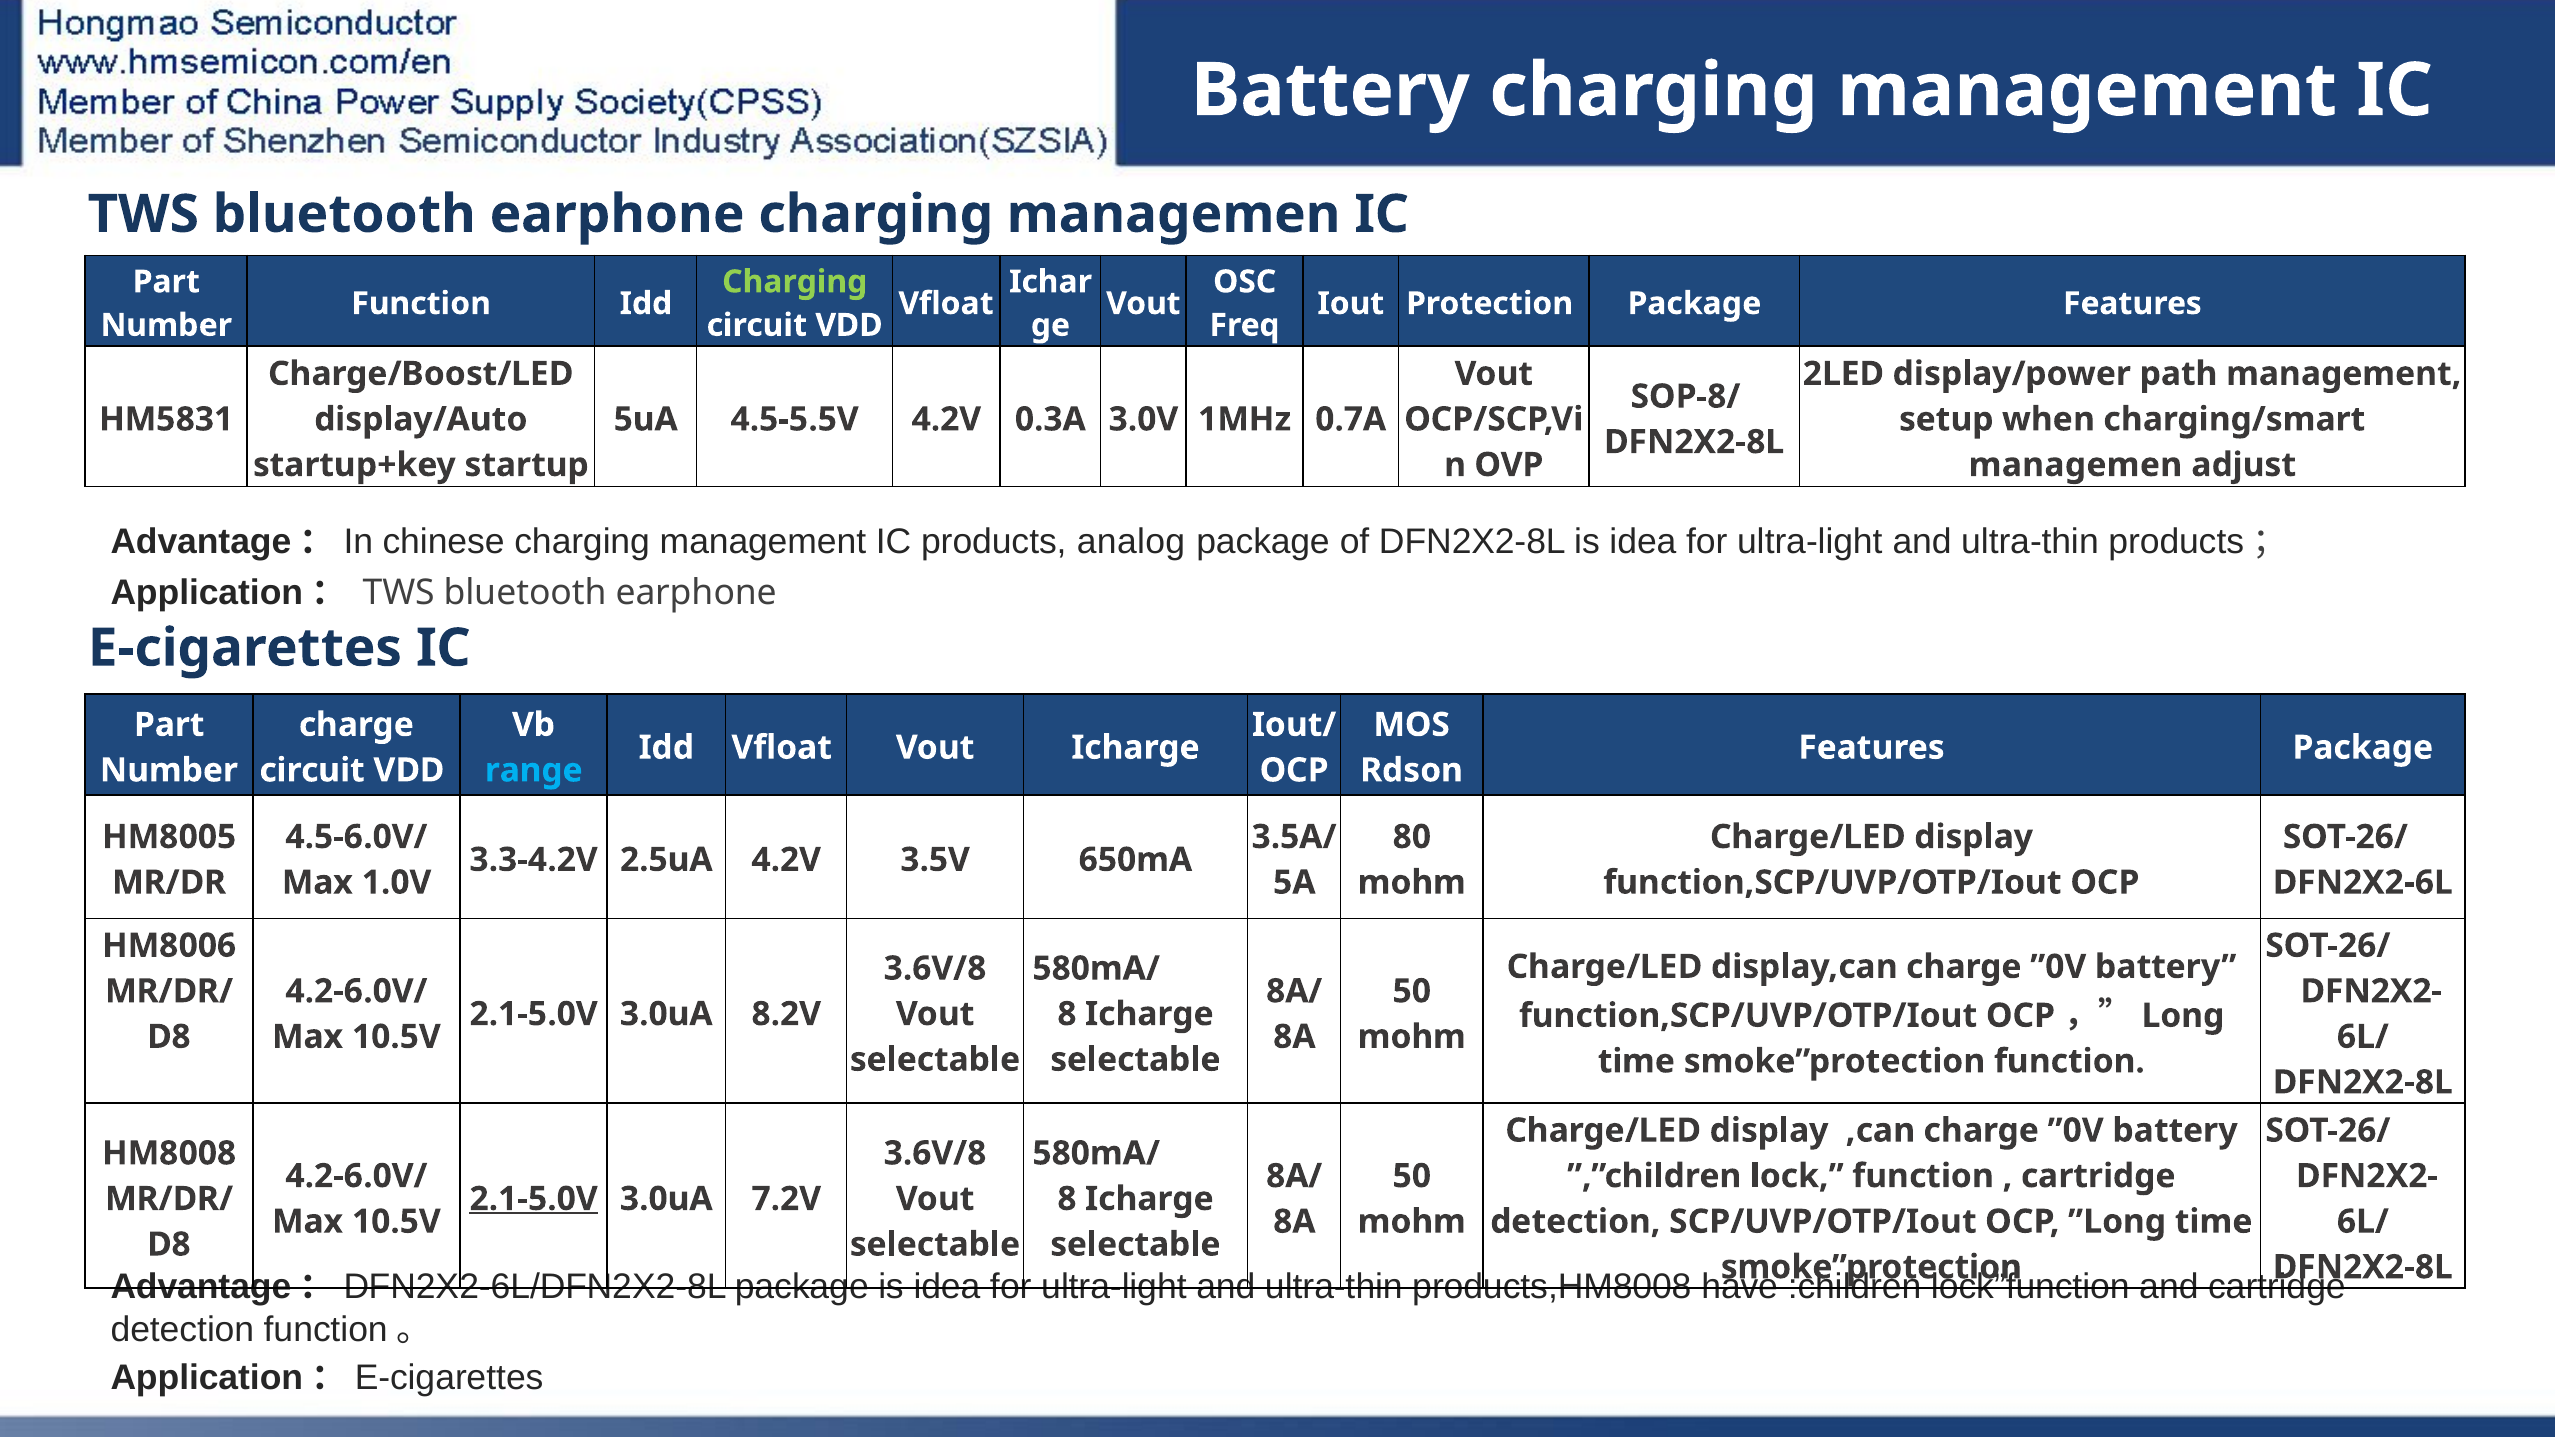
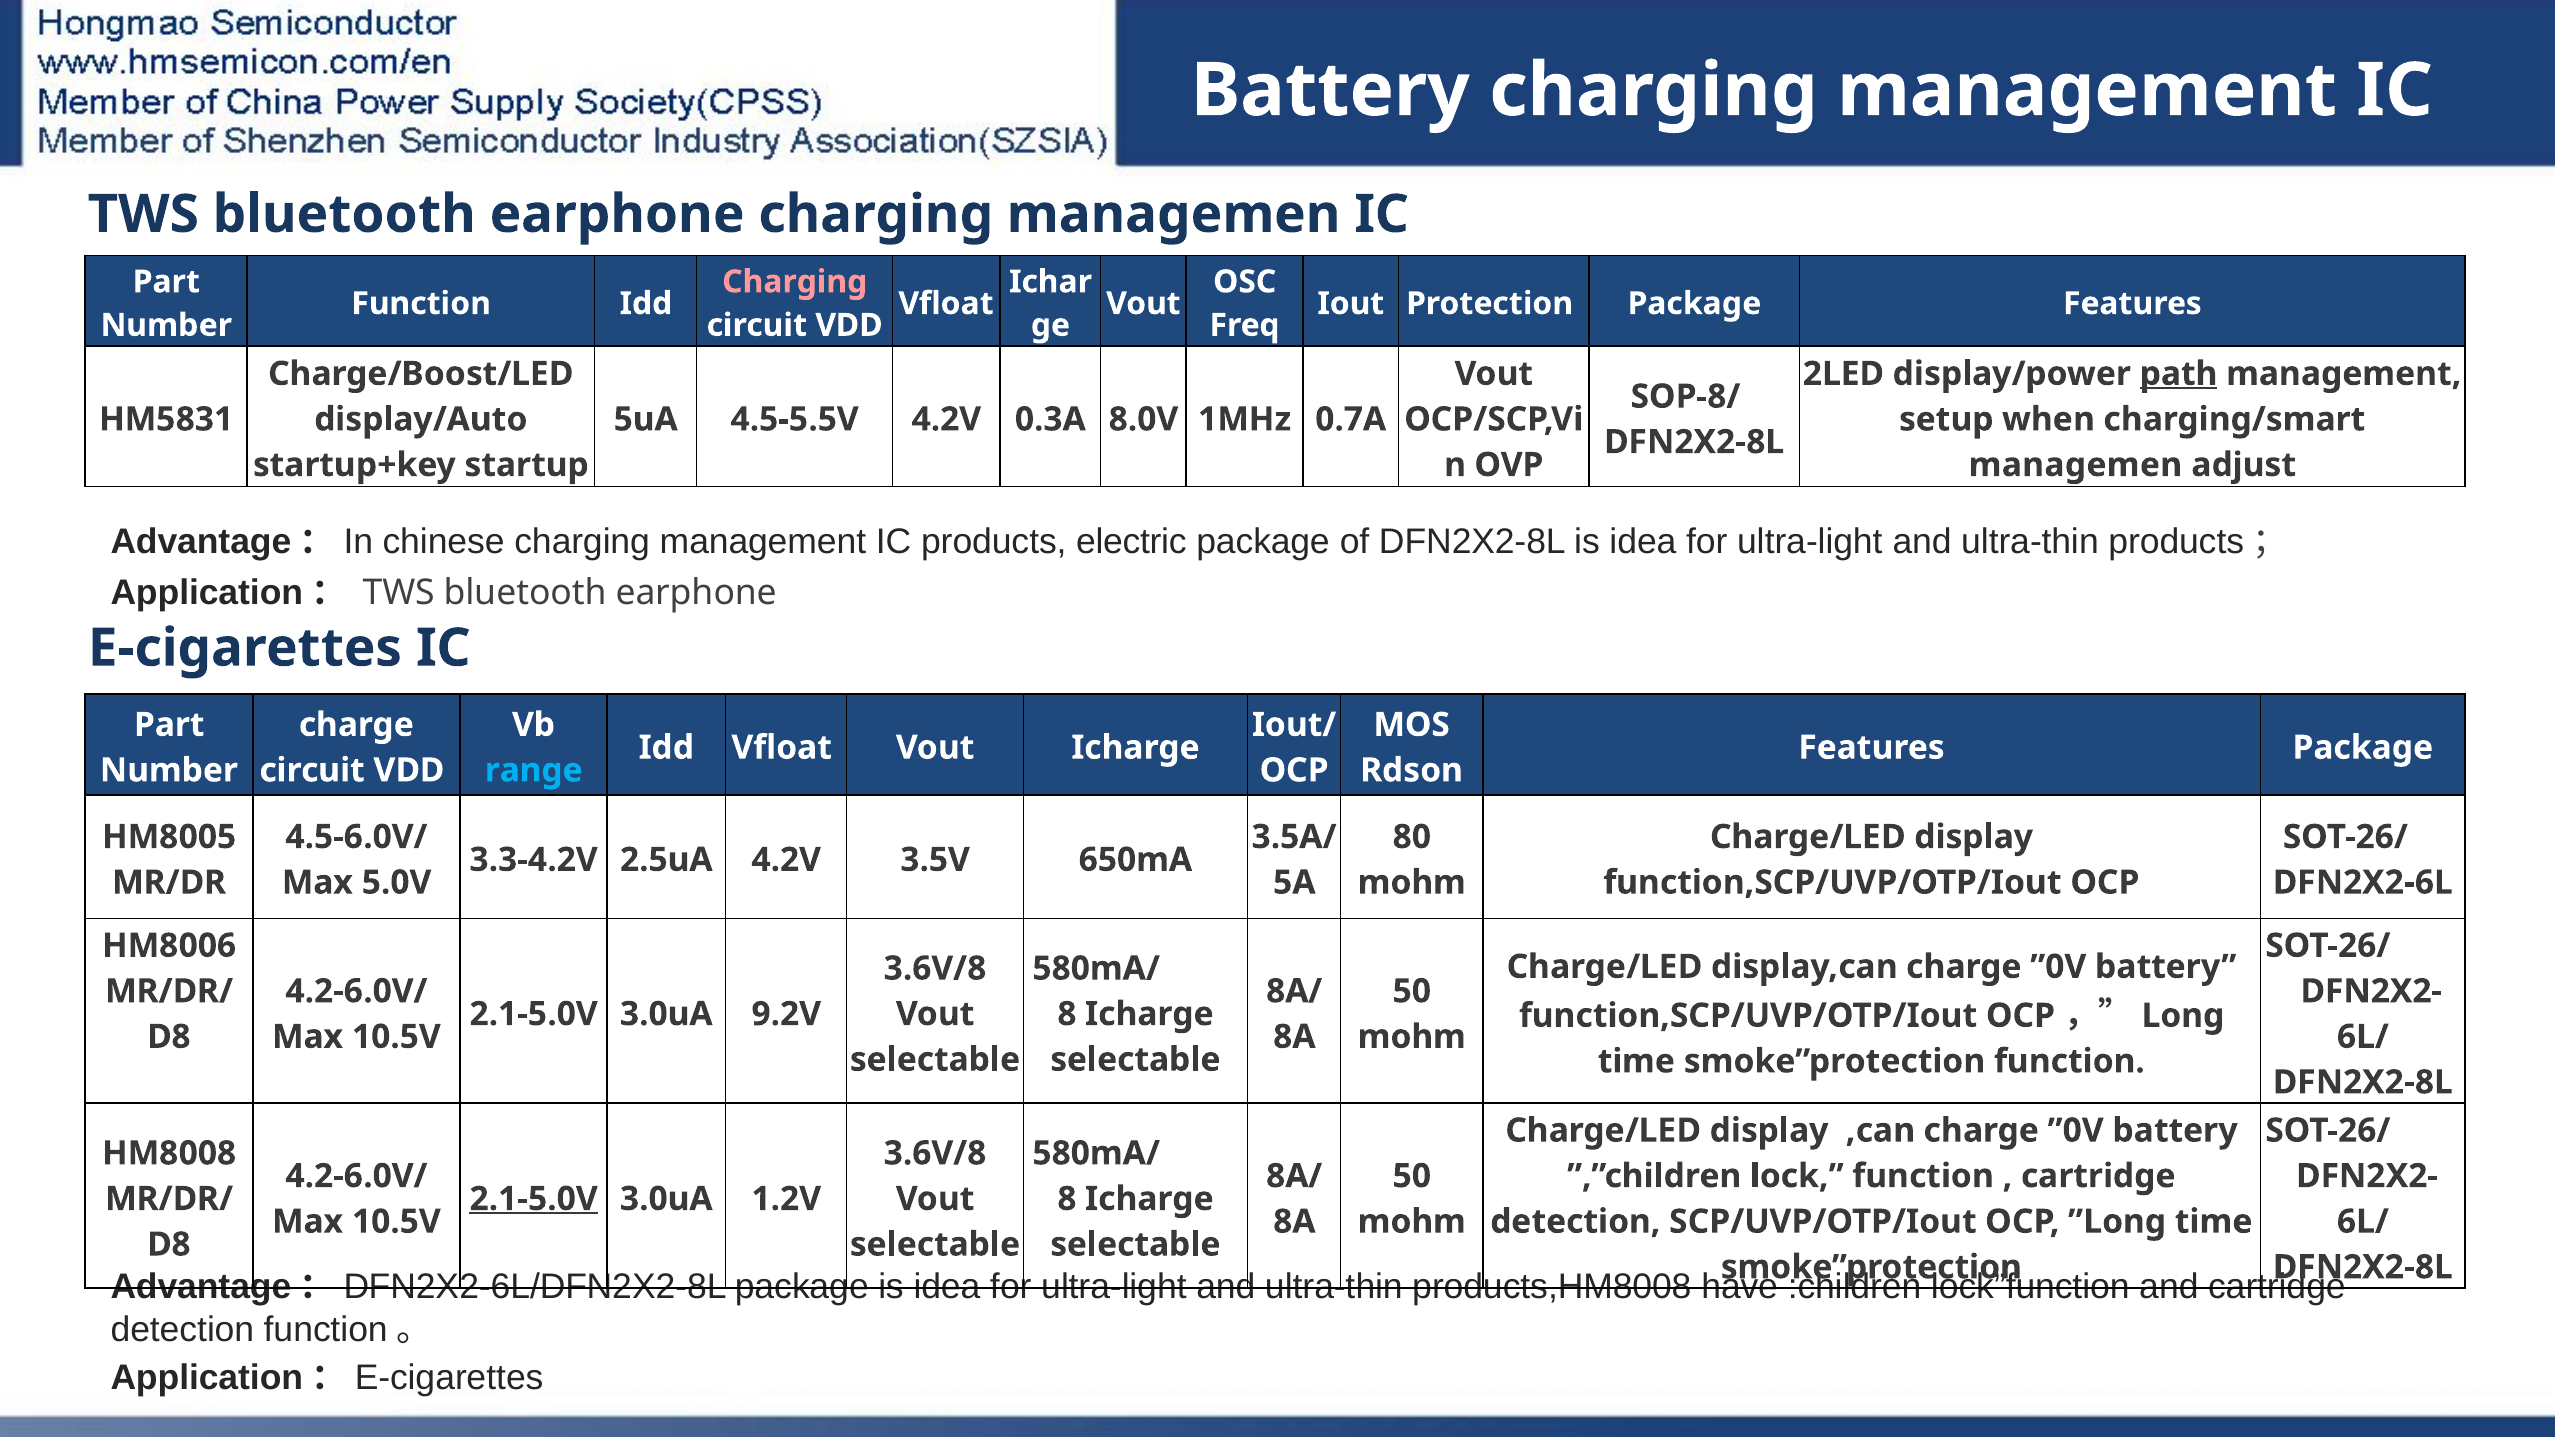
Charging colour: light green -> pink (795, 282)
path underline: none -> present (2179, 374)
3.0V: 3.0V -> 8.0V (1143, 419)
analog: analog -> electric (1131, 542)
1.0V: 1.0V -> 5.0V (397, 883)
8.2V: 8.2V -> 9.2V (786, 1014)
7.2V: 7.2V -> 1.2V (786, 1199)
